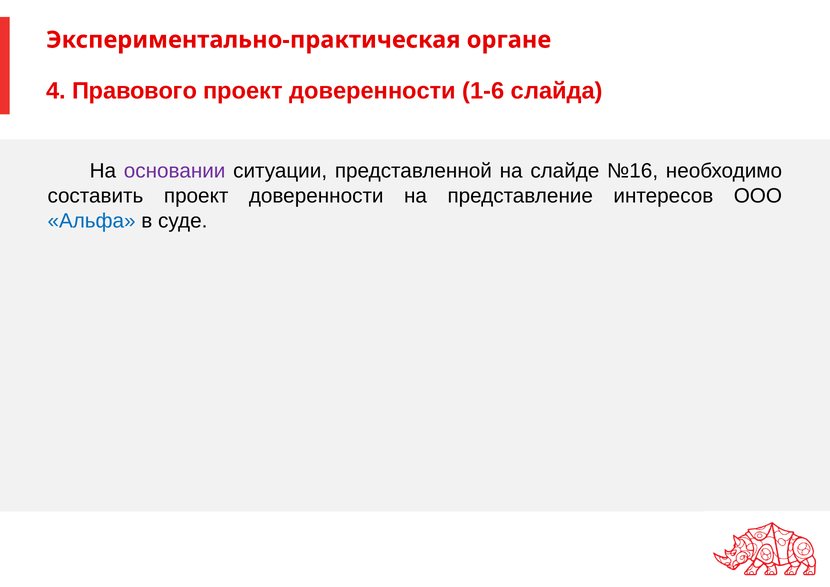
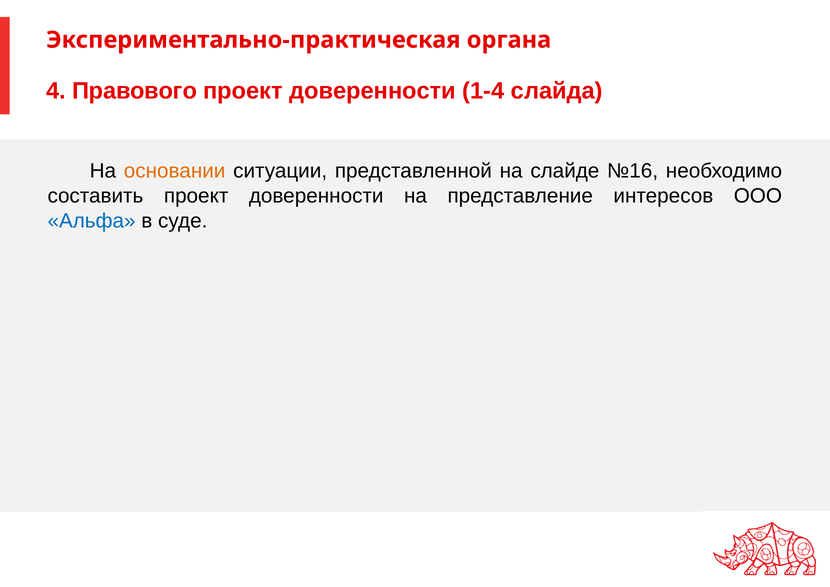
органе: органе -> органа (509, 40)
1-6: 1-6 -> 1-4 (483, 91)
основании colour: purple -> orange (175, 171)
